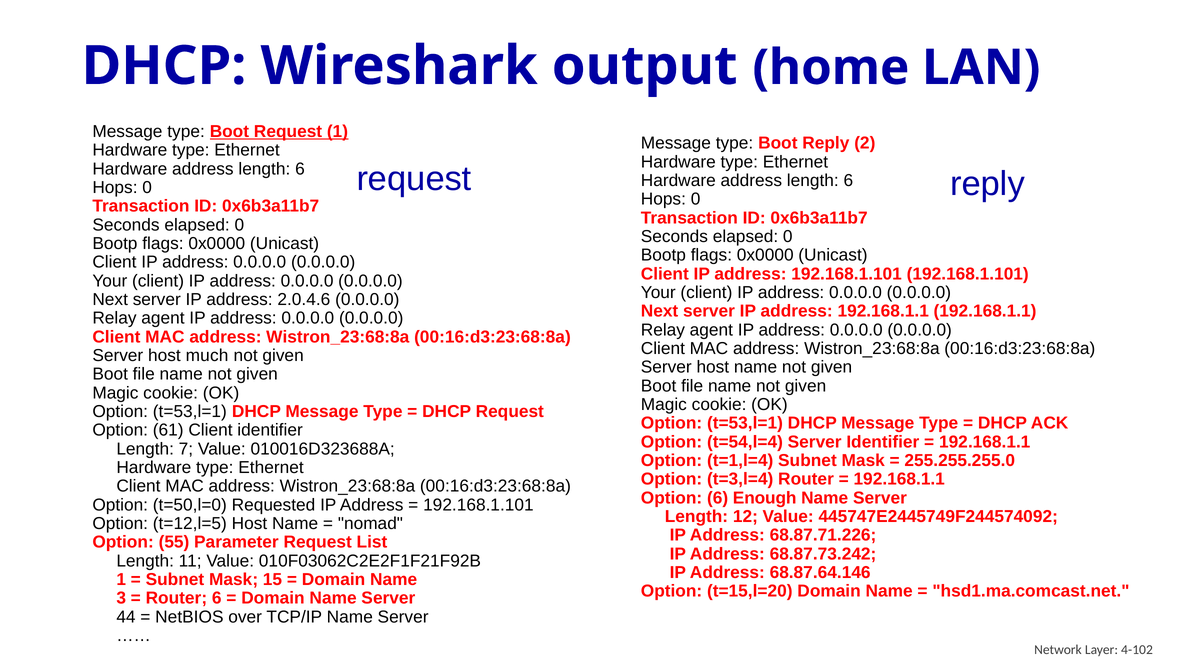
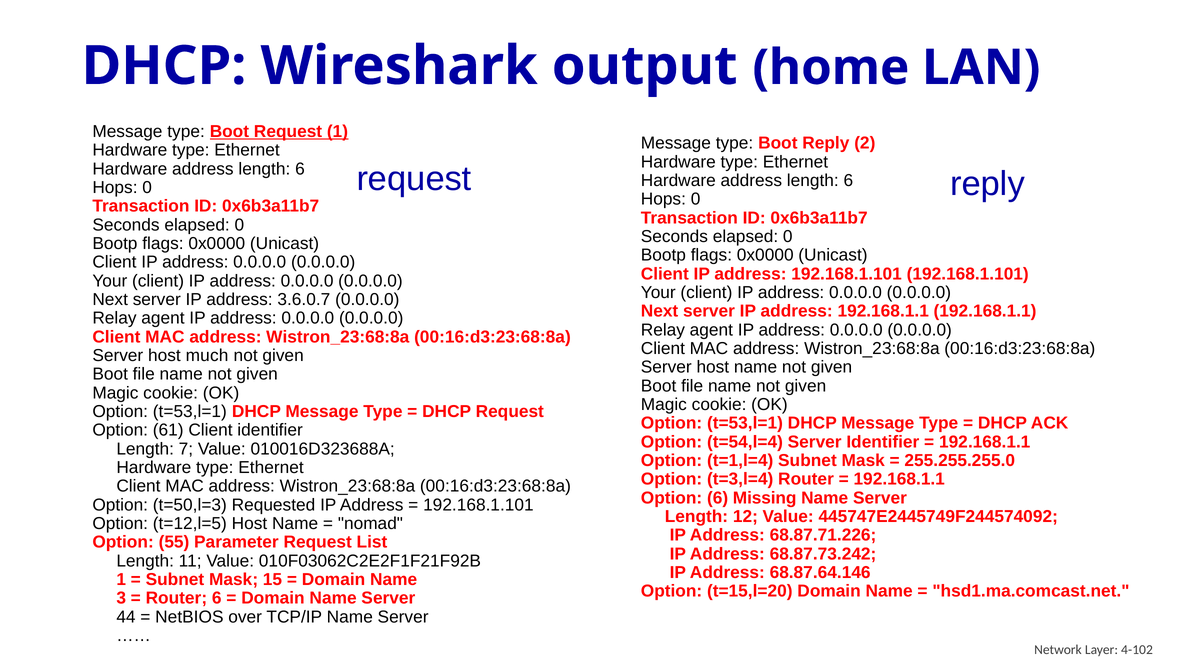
2.0.4.6: 2.0.4.6 -> 3.6.0.7 (304, 300)
Enough: Enough -> Missing (765, 498)
t=50,l=0: t=50,l=0 -> t=50,l=3 (190, 505)
